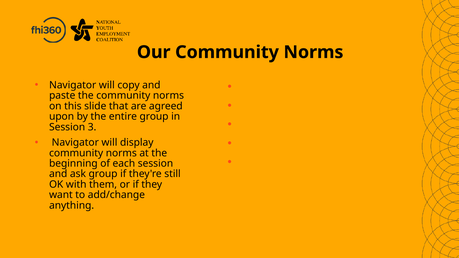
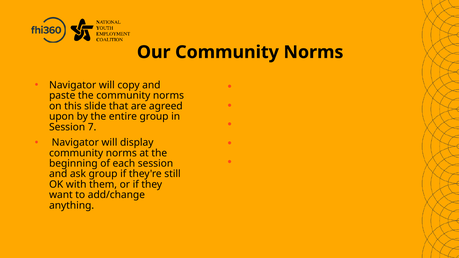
3: 3 -> 7 (92, 127)
